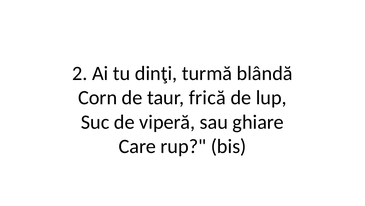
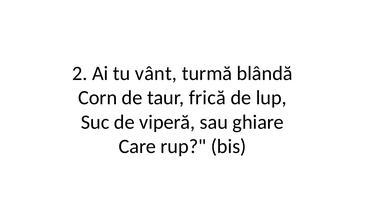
dinţi: dinţi -> vânt (156, 73)
